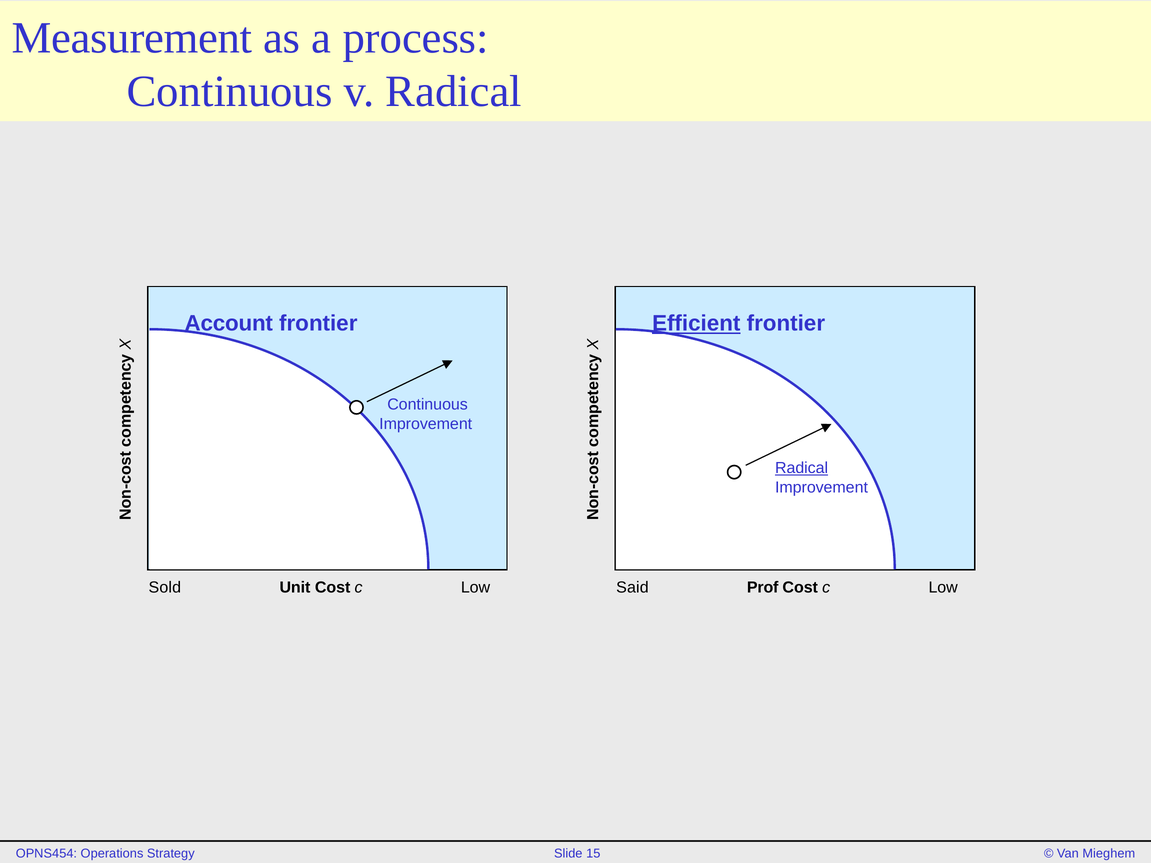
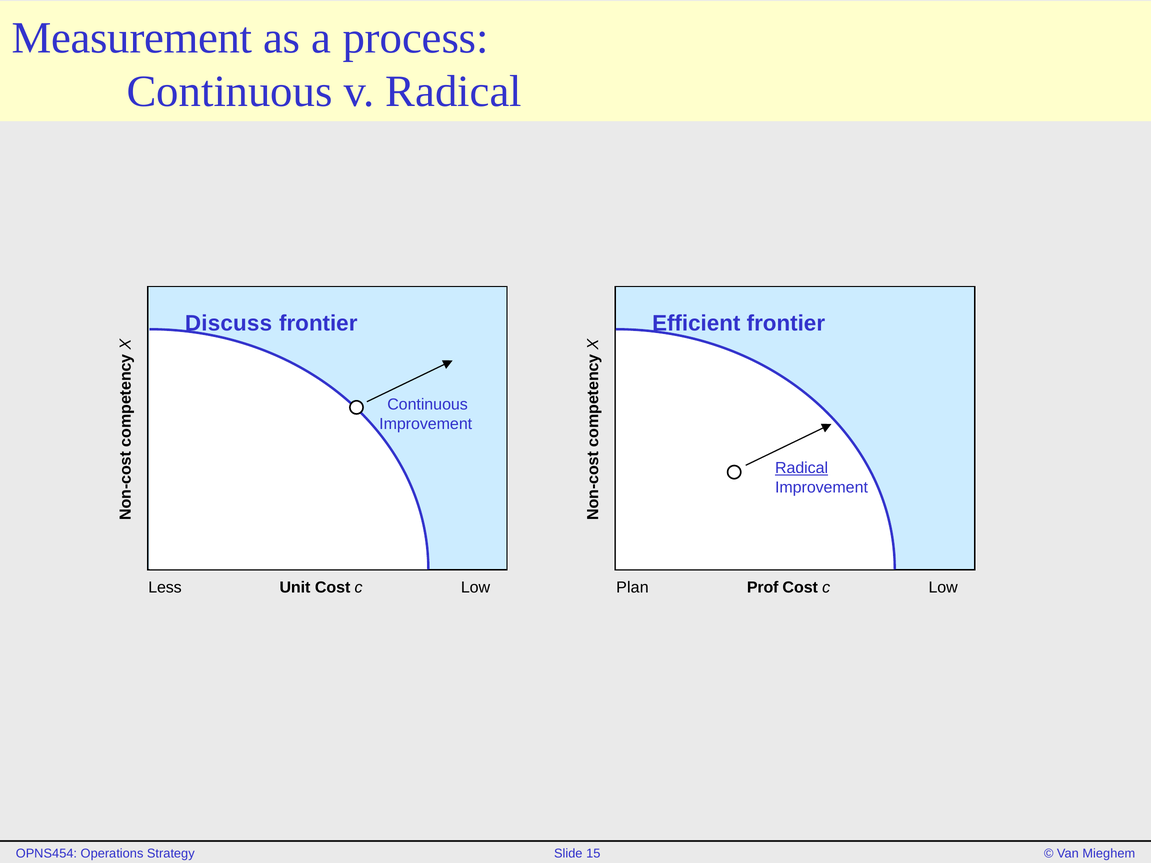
Account: Account -> Discuss (229, 324)
Efficient underline: present -> none (696, 324)
Sold: Sold -> Less (165, 588)
Said: Said -> Plan (632, 588)
